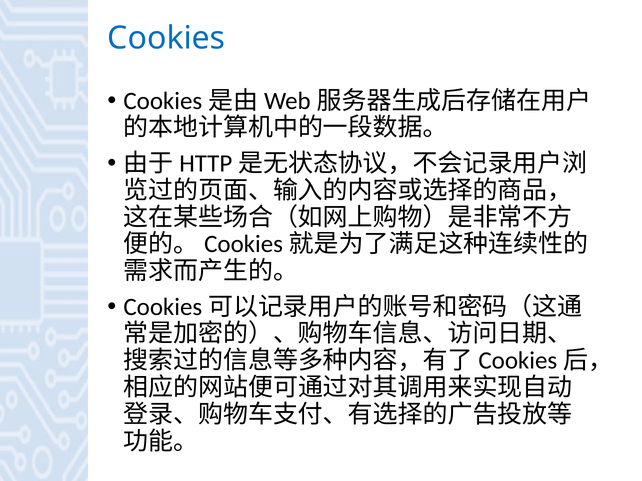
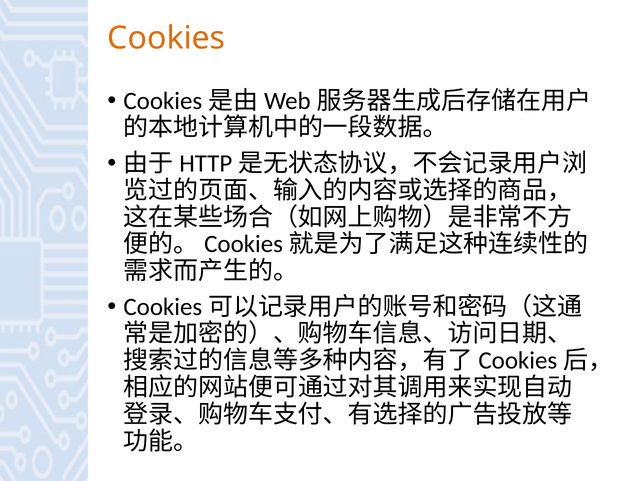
Cookies colour: blue -> orange (166, 38)
